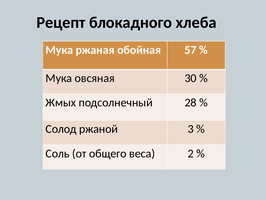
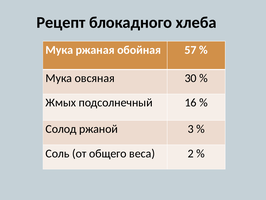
28: 28 -> 16 (191, 102)
